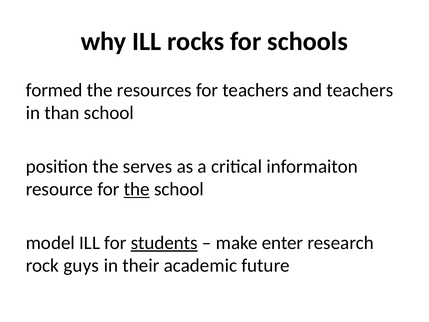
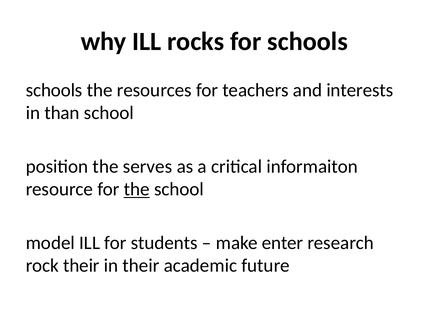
formed: formed -> schools (54, 90)
and teachers: teachers -> interests (360, 90)
students underline: present -> none (164, 243)
rock guys: guys -> their (81, 265)
